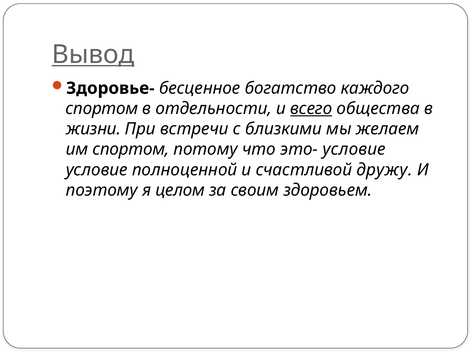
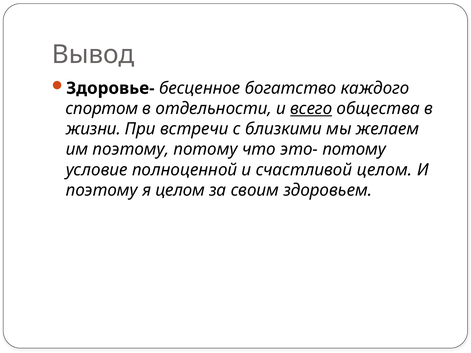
Вывод underline: present -> none (93, 54)
им спортом: спортом -> поэтому (131, 149)
это- условие: условие -> потому (354, 149)
счастливой дружу: дружу -> целом (385, 170)
